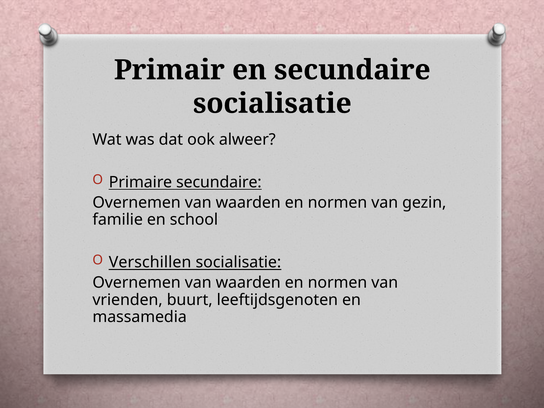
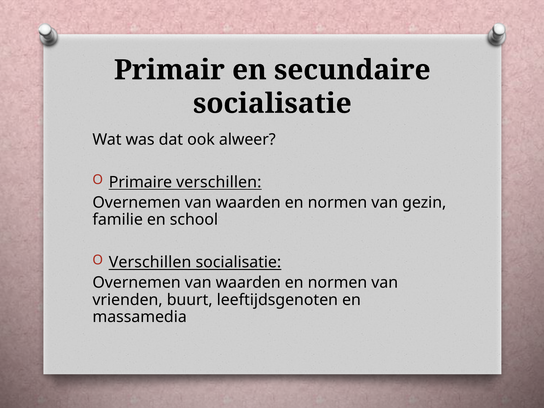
Primaire secundaire: secundaire -> verschillen (219, 182)
